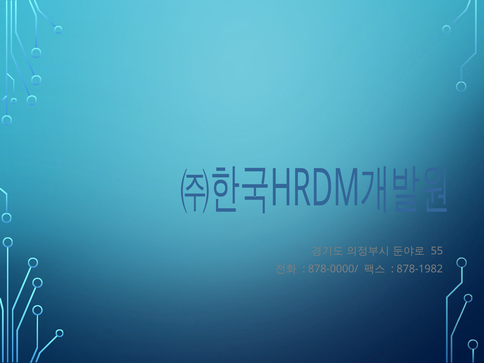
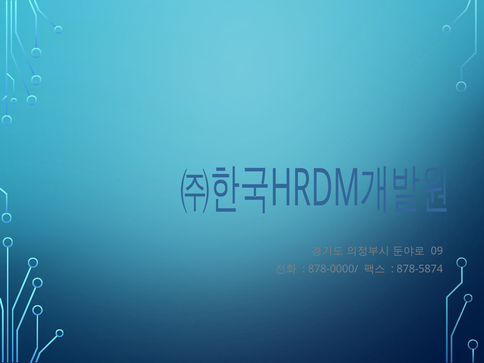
55: 55 -> 09 (437, 251)
878-1982: 878-1982 -> 878-5874 (420, 269)
